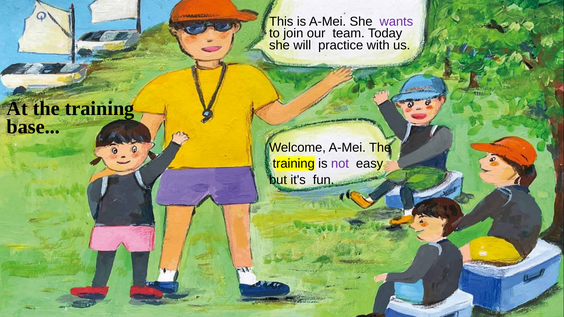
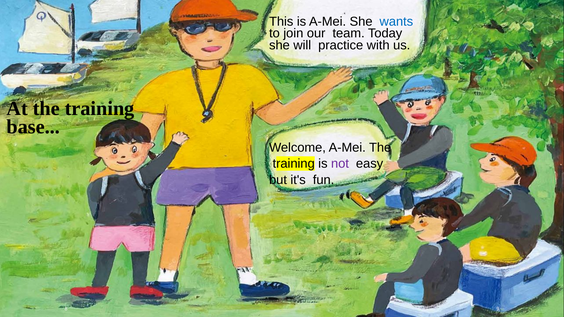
wants colour: purple -> blue (396, 22)
